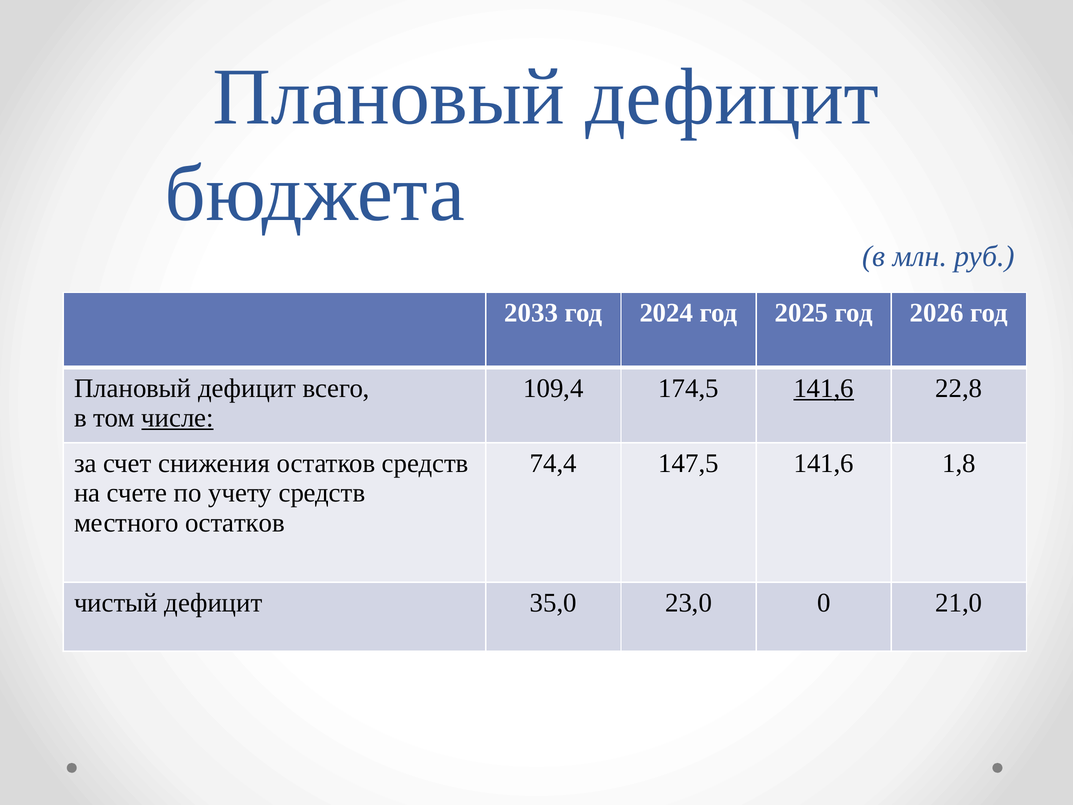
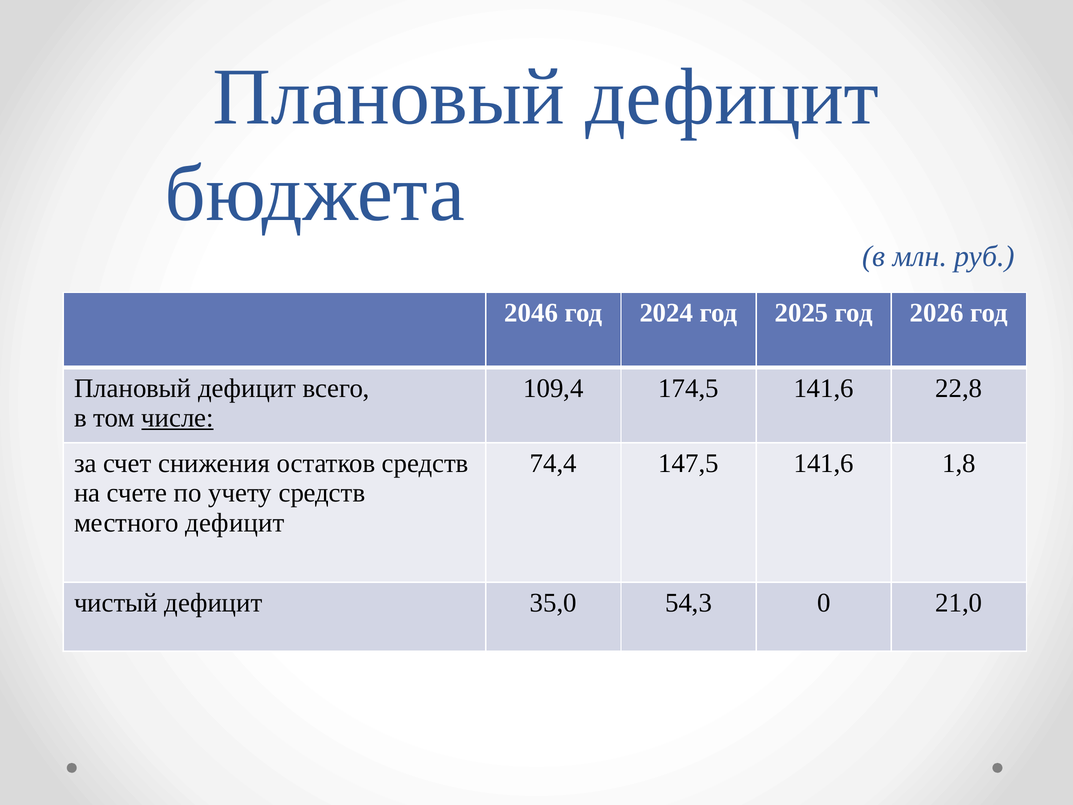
2033: 2033 -> 2046 (531, 313)
141,6 underline: present -> none (824, 388)
местного остатков: остатков -> дефицит (235, 523)
23,0: 23,0 -> 54,3 (689, 603)
